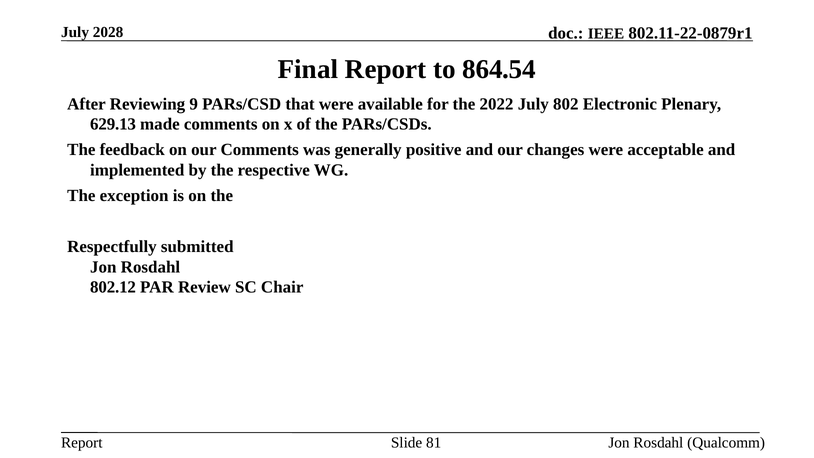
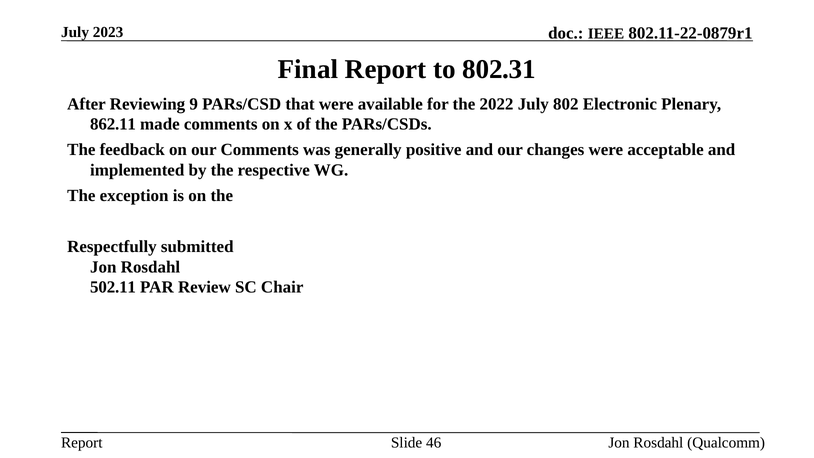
2028: 2028 -> 2023 (108, 32)
864.54: 864.54 -> 802.31 (499, 70)
629.13: 629.13 -> 862.11 (113, 124)
802.12: 802.12 -> 502.11 (113, 287)
81: 81 -> 46 (434, 443)
